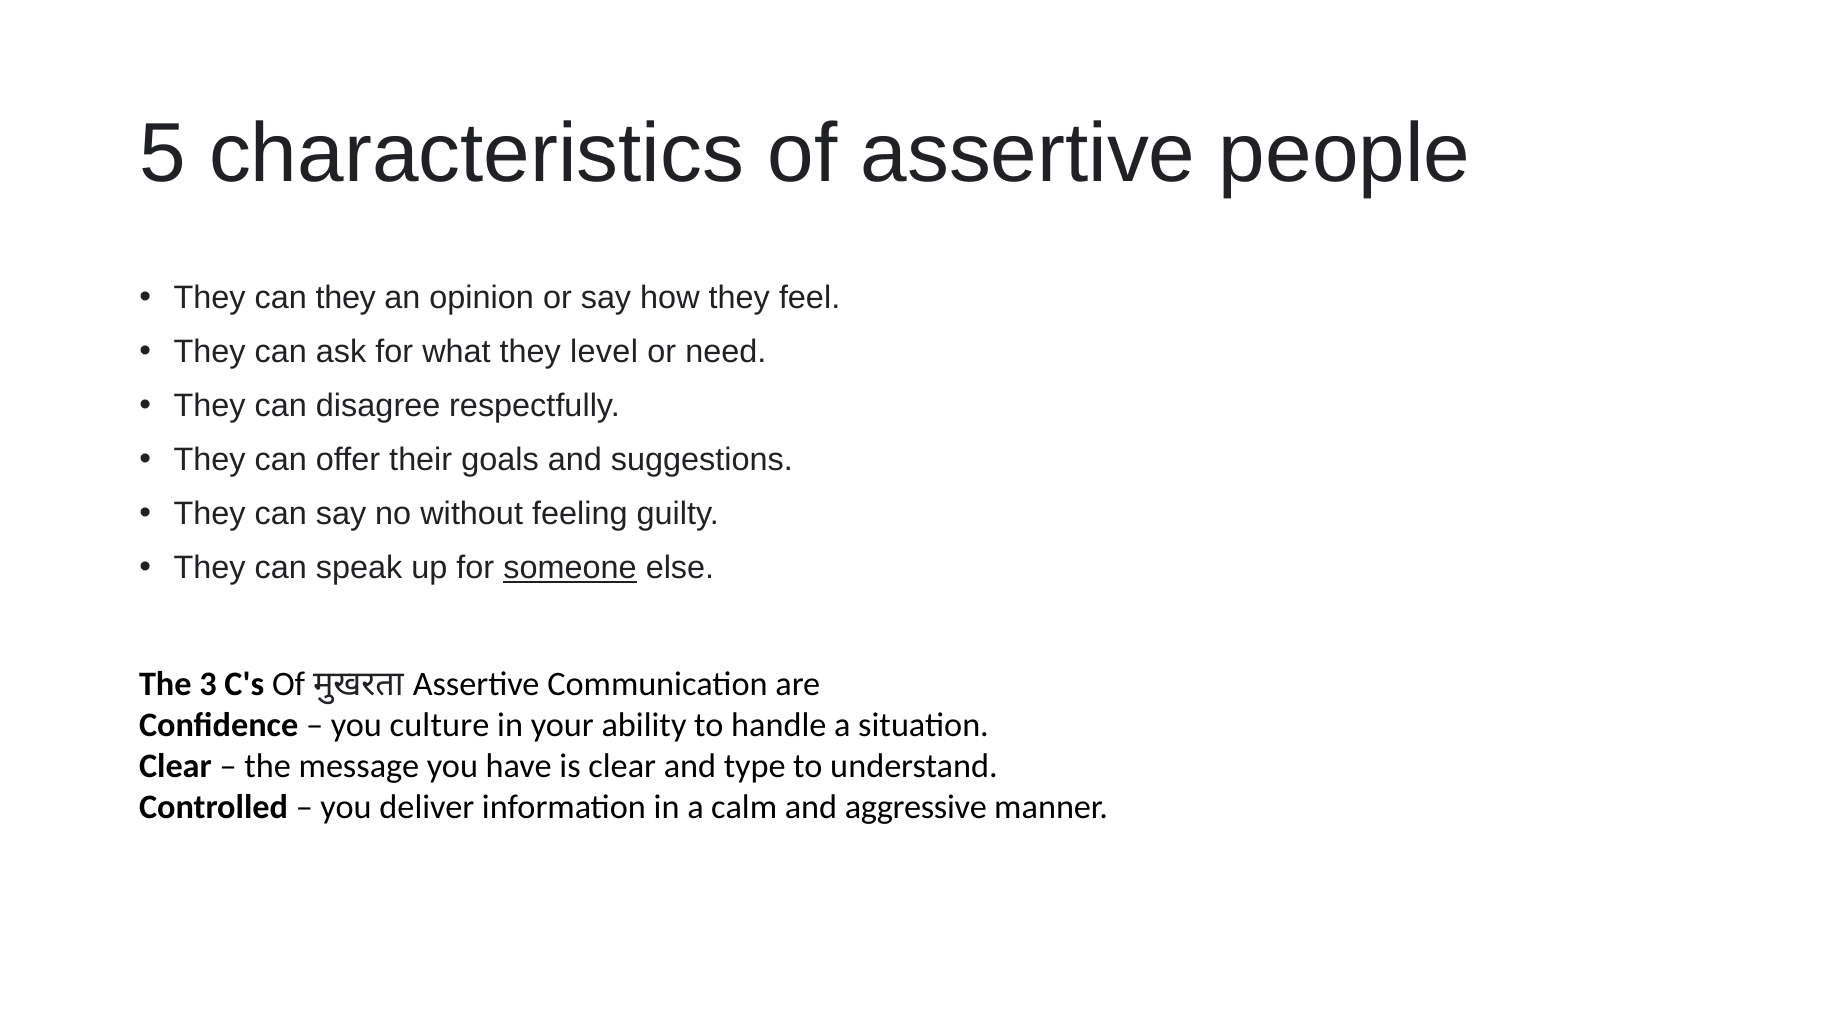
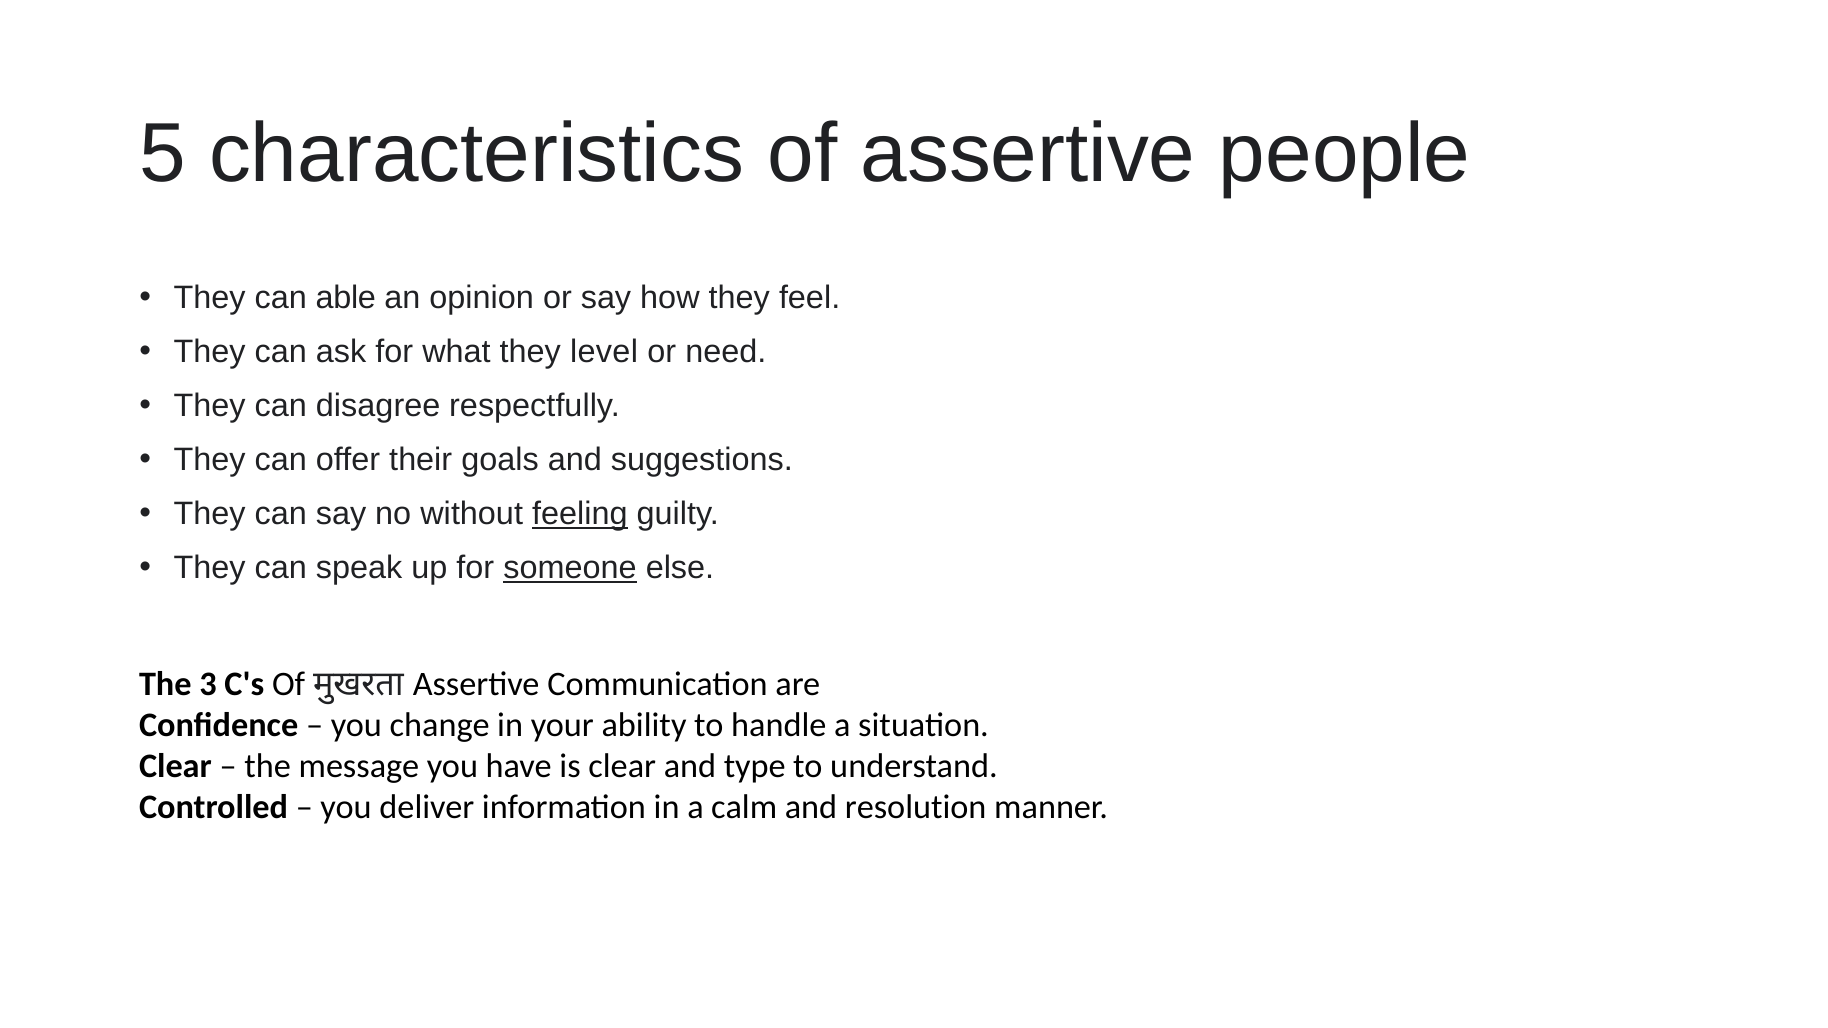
can they: they -> able (346, 298)
feeling underline: none -> present (580, 514)
culture: culture -> change (440, 726)
aggressive: aggressive -> resolution (916, 808)
